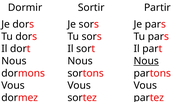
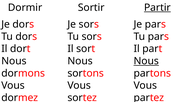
Partir underline: none -> present (157, 8)
